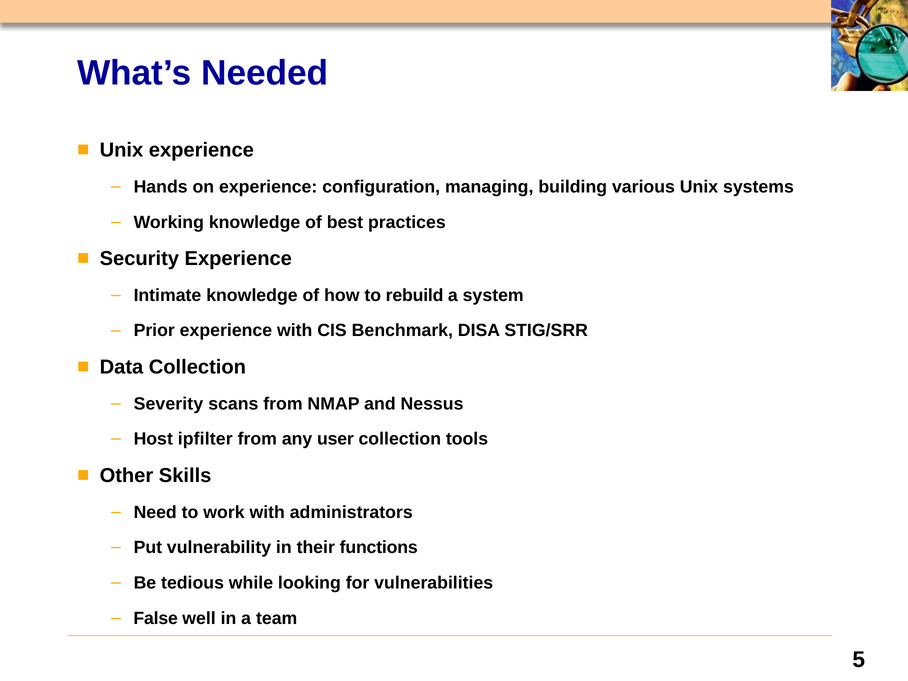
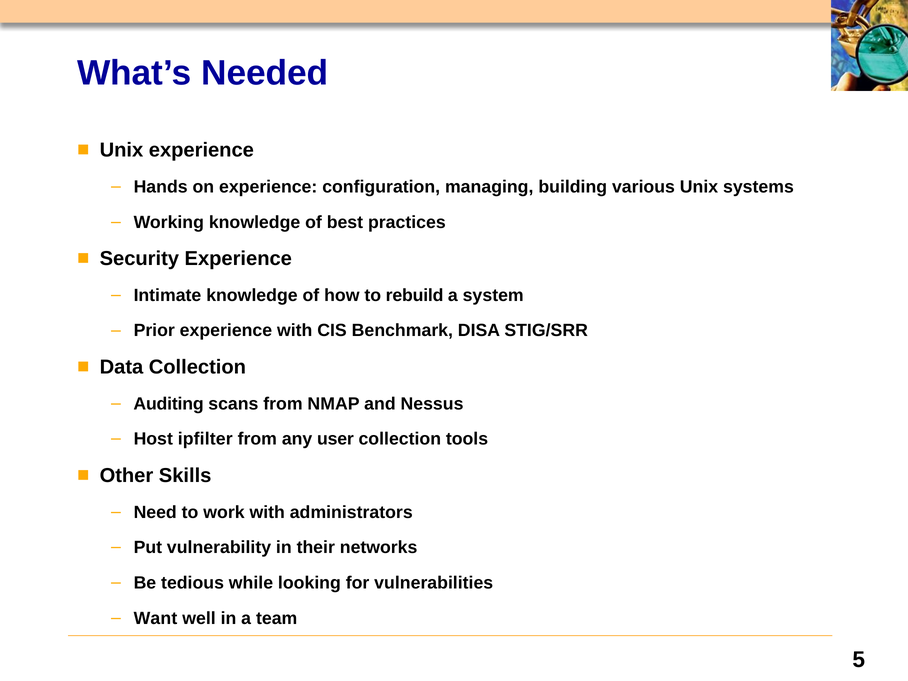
Severity: Severity -> Auditing (169, 404)
functions: functions -> networks (379, 548)
False: False -> Want (155, 618)
